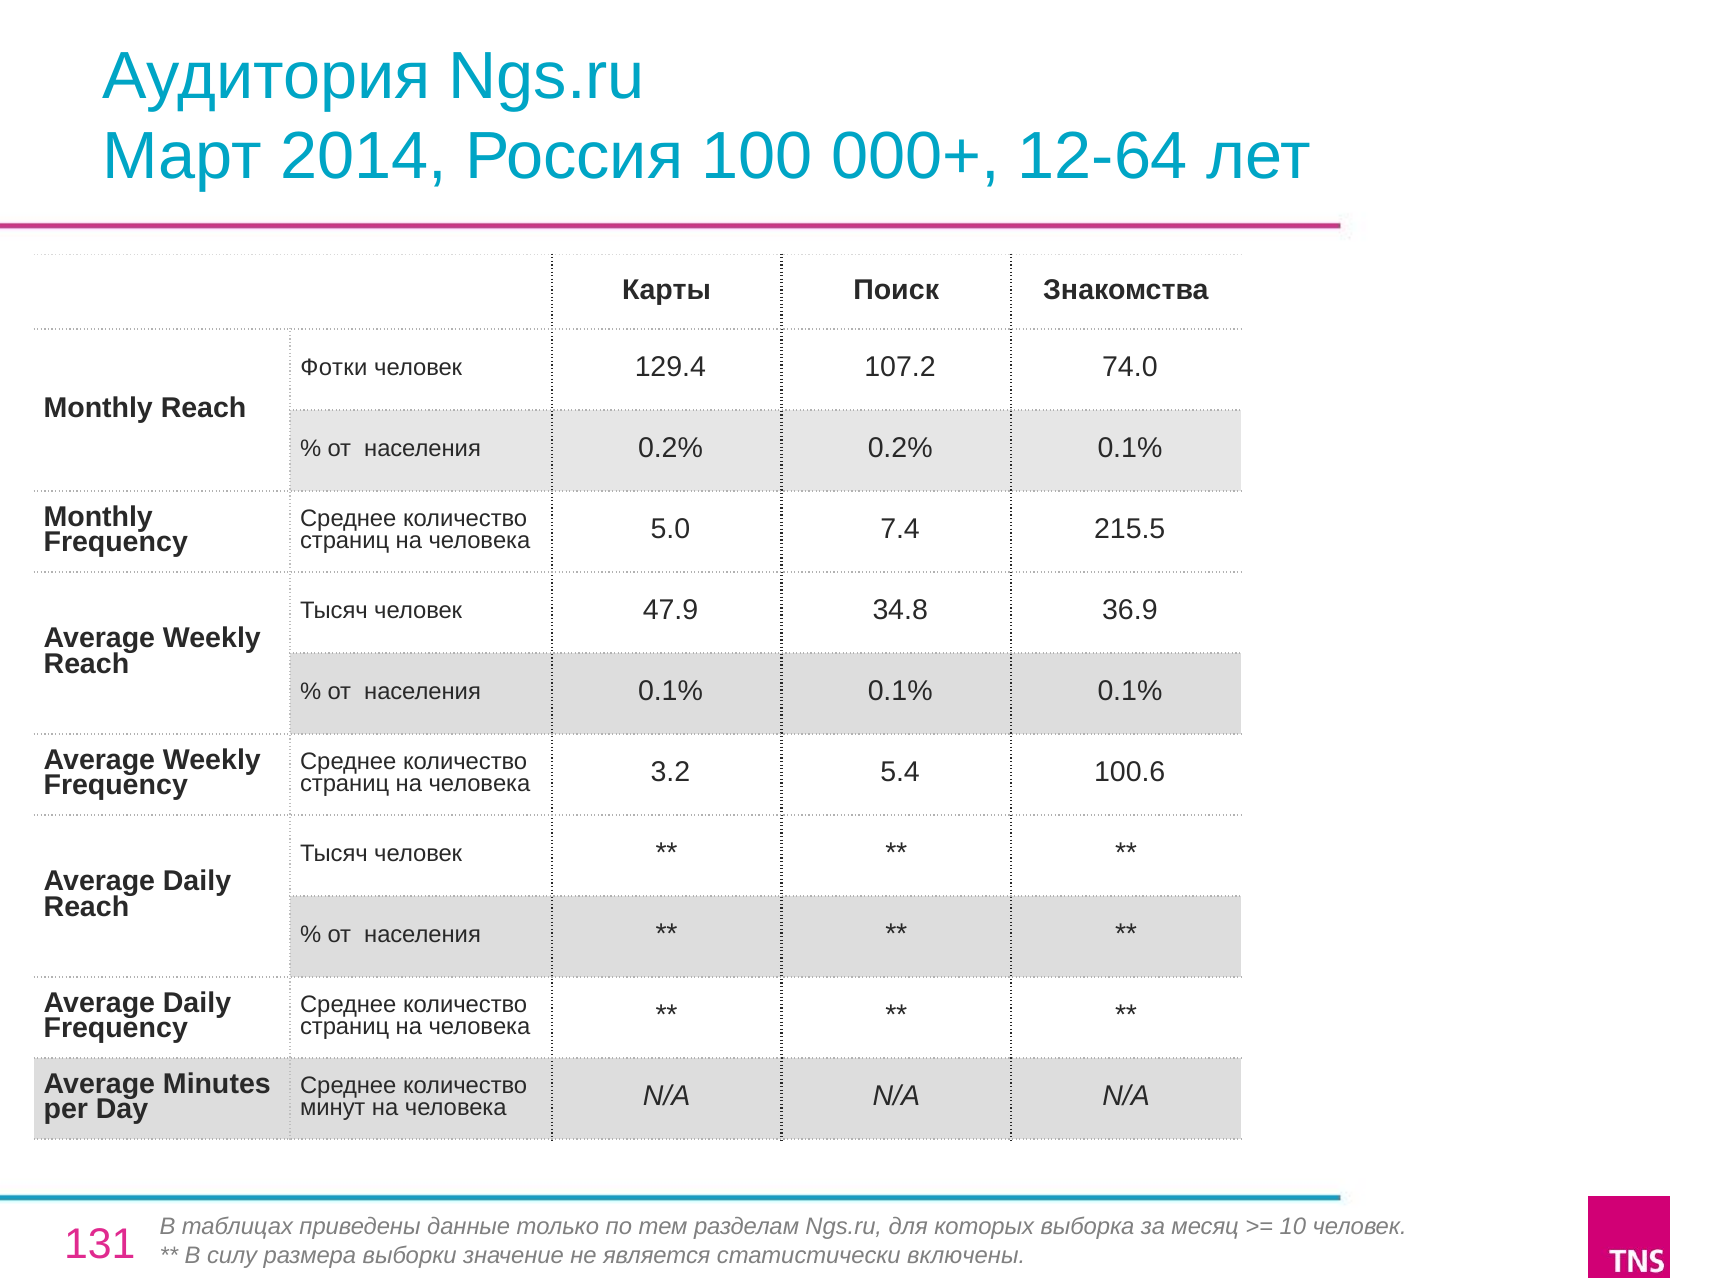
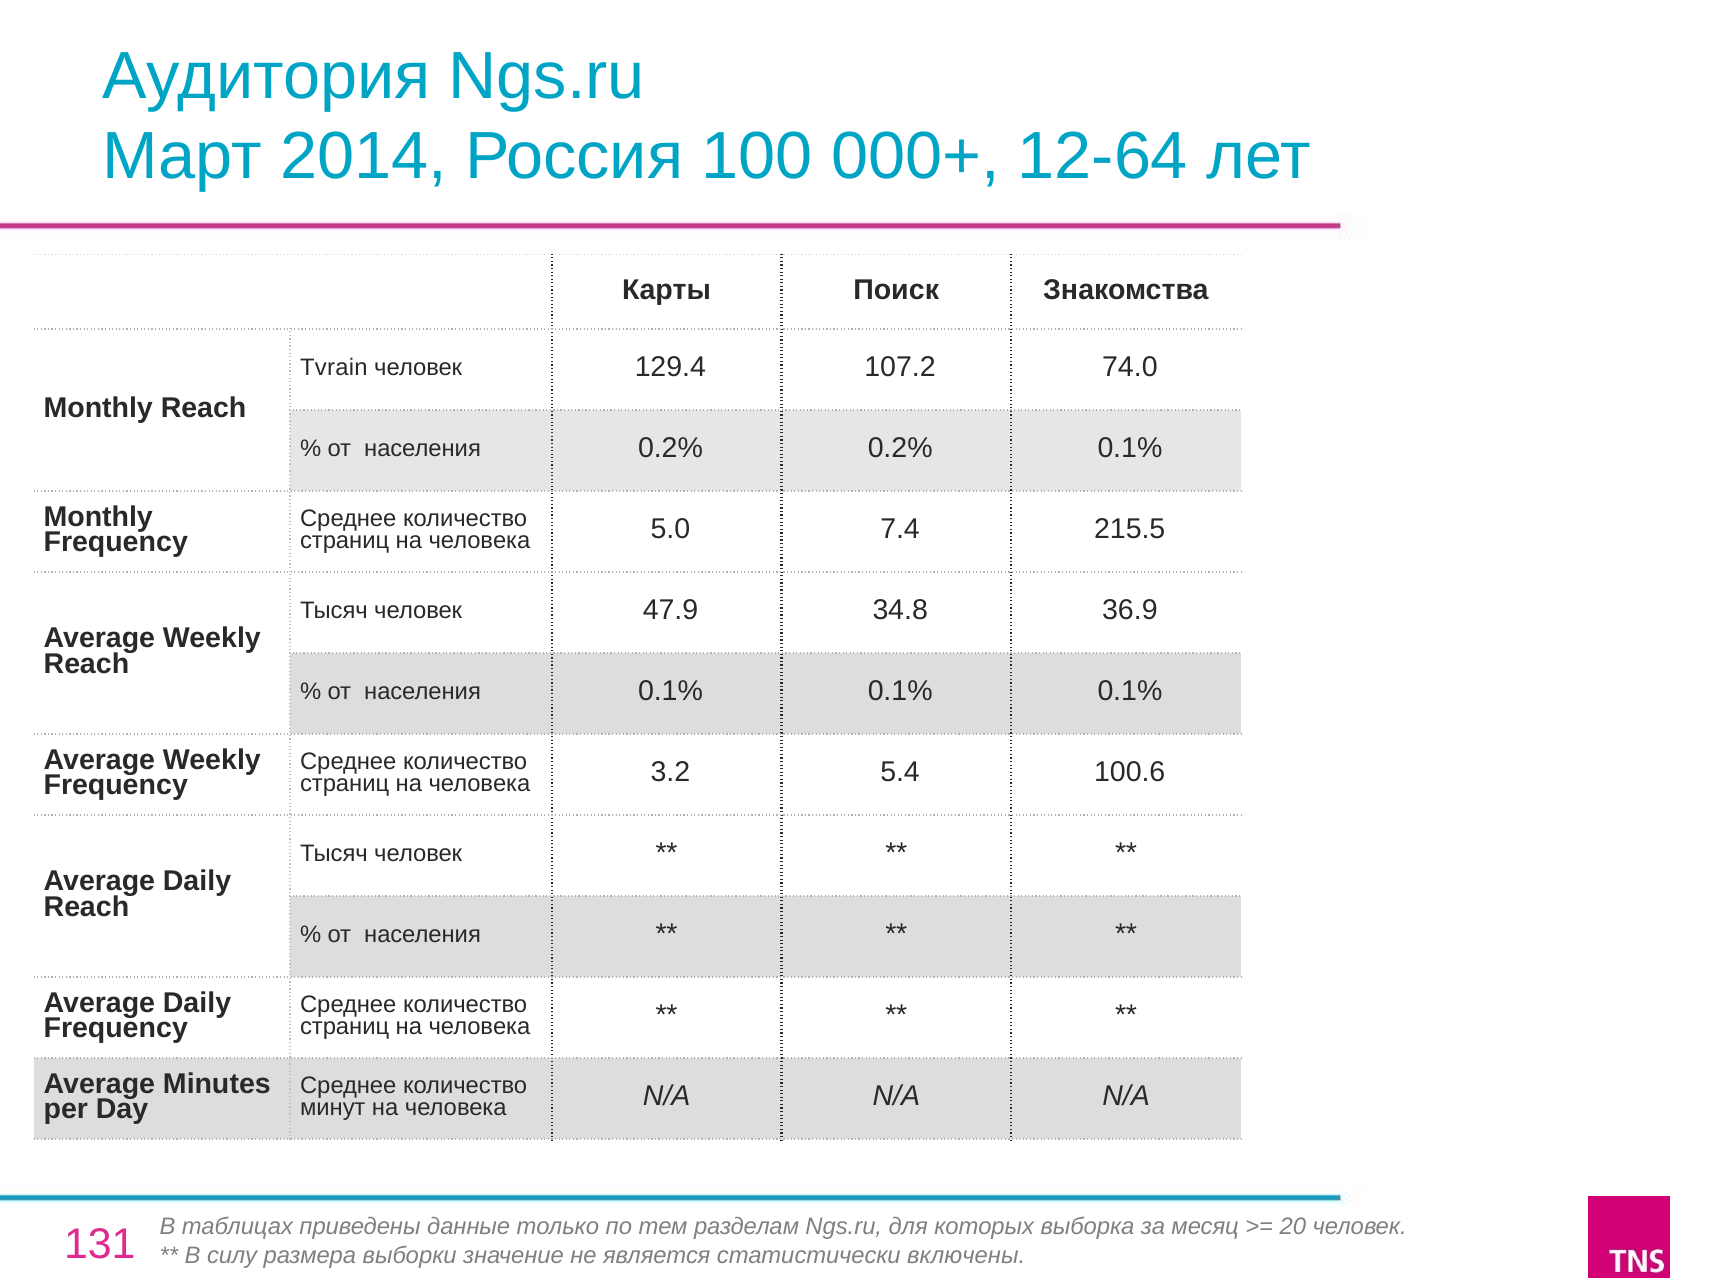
Фотки: Фотки -> Tvrain (334, 367)
10: 10 -> 20 (1293, 1227)
